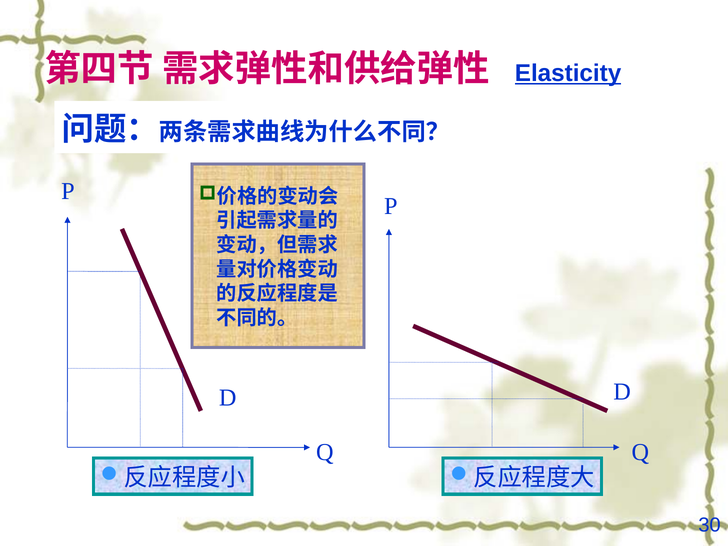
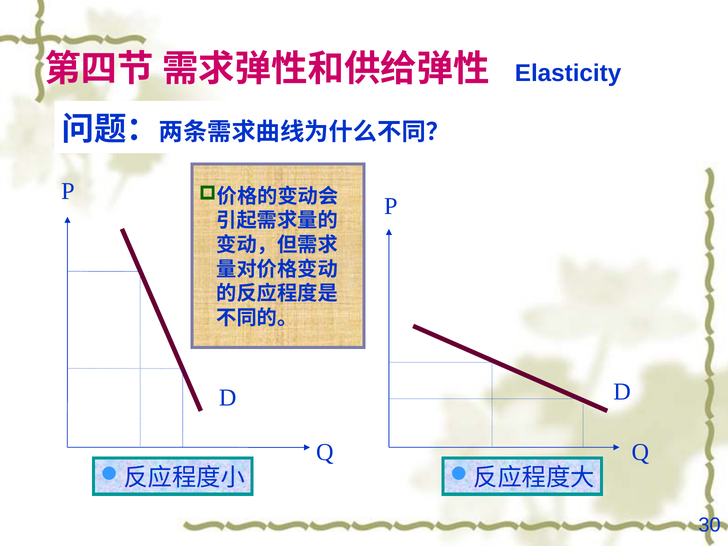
Elasticity underline: present -> none (568, 73)
